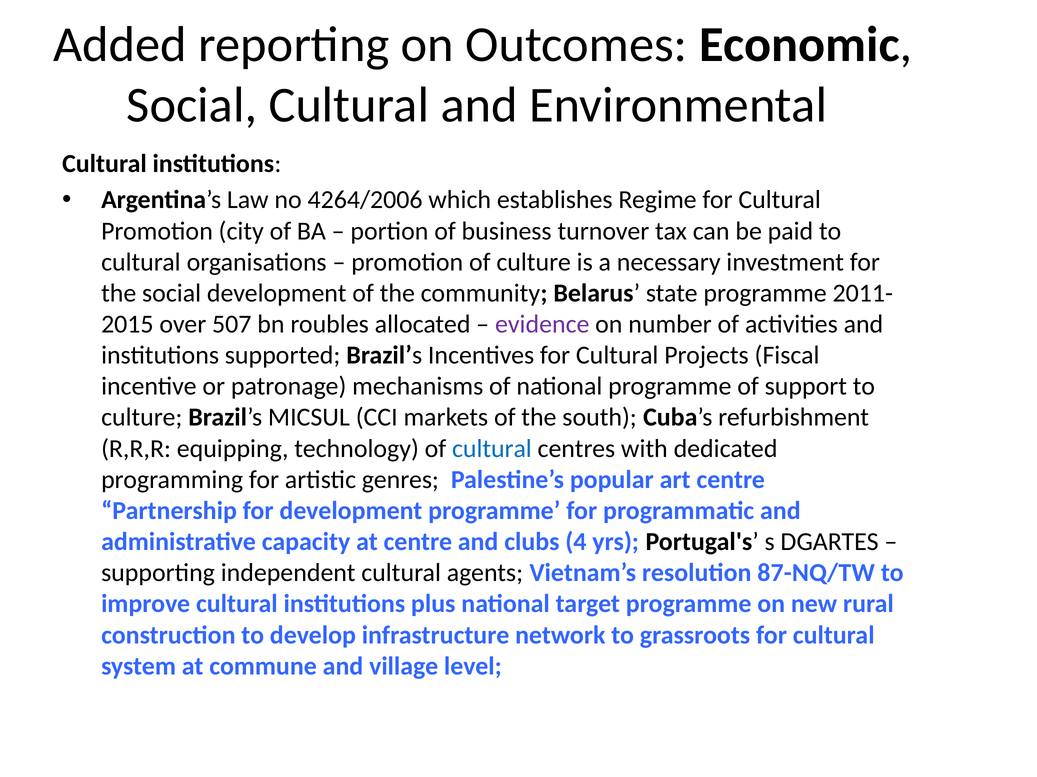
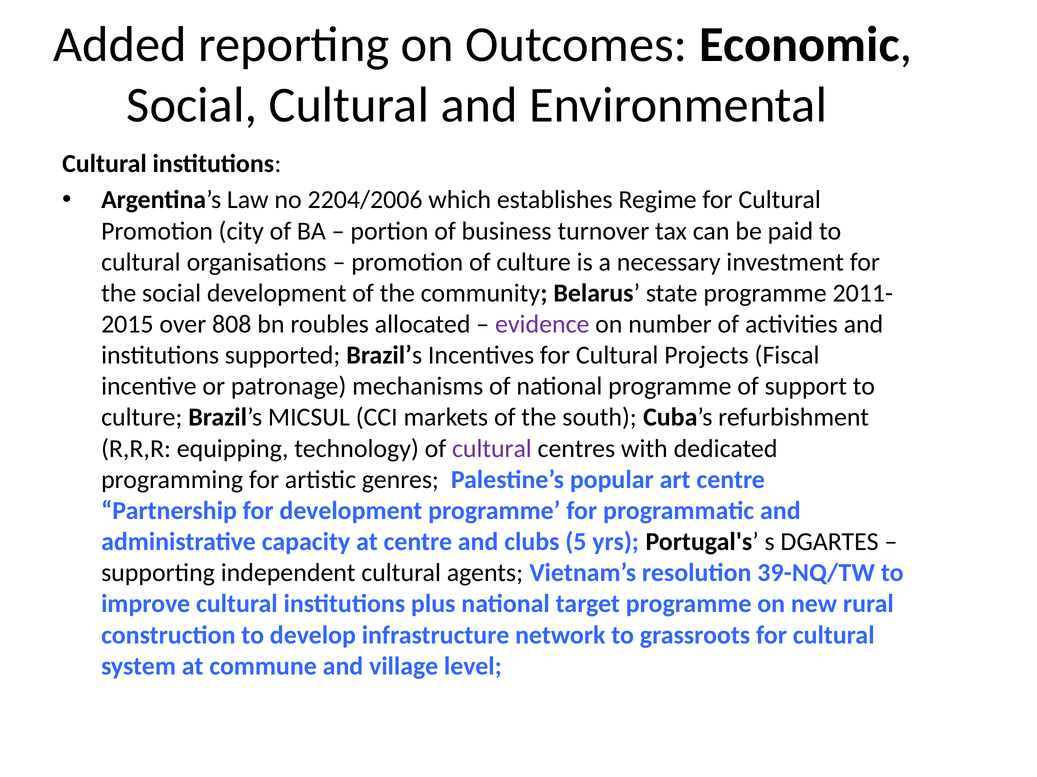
4264/2006: 4264/2006 -> 2204/2006 (365, 200)
507: 507 -> 808 (232, 325)
cultural colour: blue -> purple (492, 449)
4: 4 -> 5 (576, 542)
87-NQ/TW: 87-NQ/TW -> 39-NQ/TW (816, 573)
